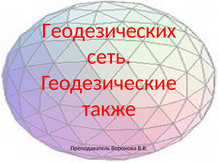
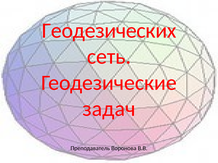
также: также -> задач (109, 109)
